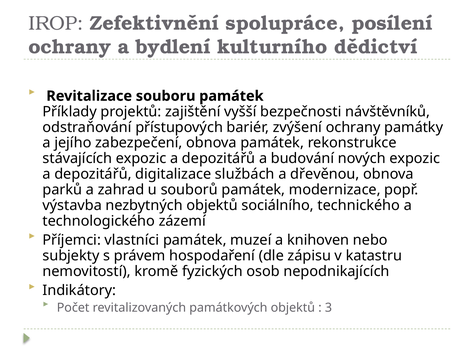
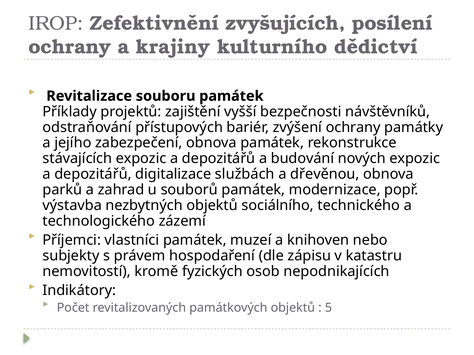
spolupráce: spolupráce -> zvyšujících (285, 23)
bydlení: bydlení -> krajiny (173, 47)
3: 3 -> 5 (328, 308)
